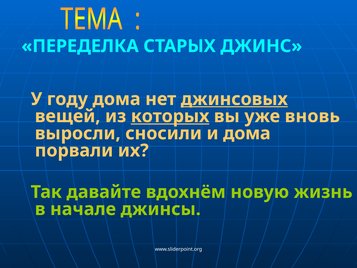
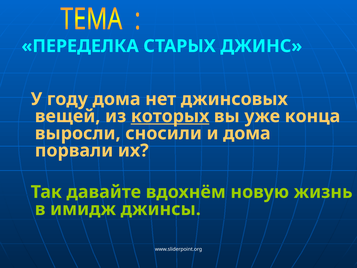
джинсовых underline: present -> none (234, 99)
вновь: вновь -> конца (312, 116)
начале: начале -> имидж (83, 209)
